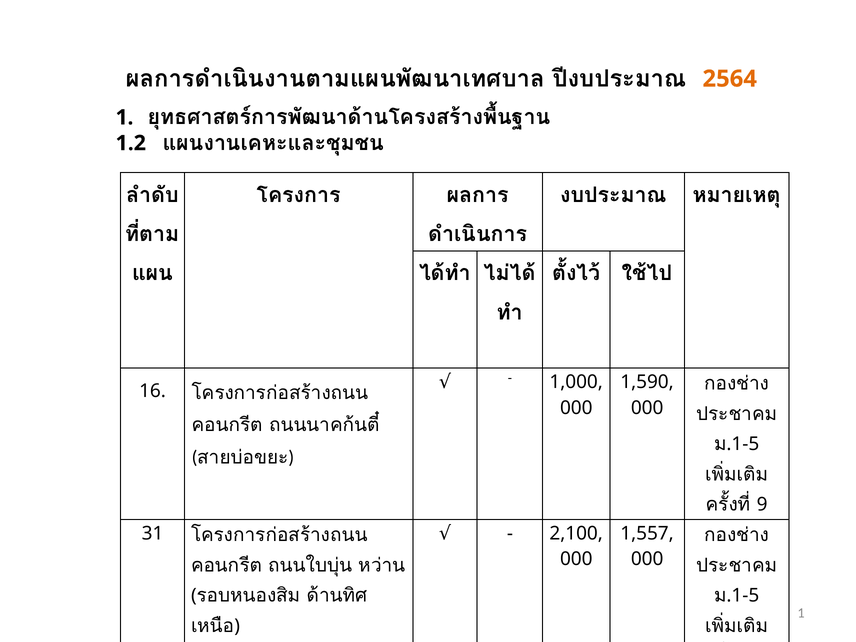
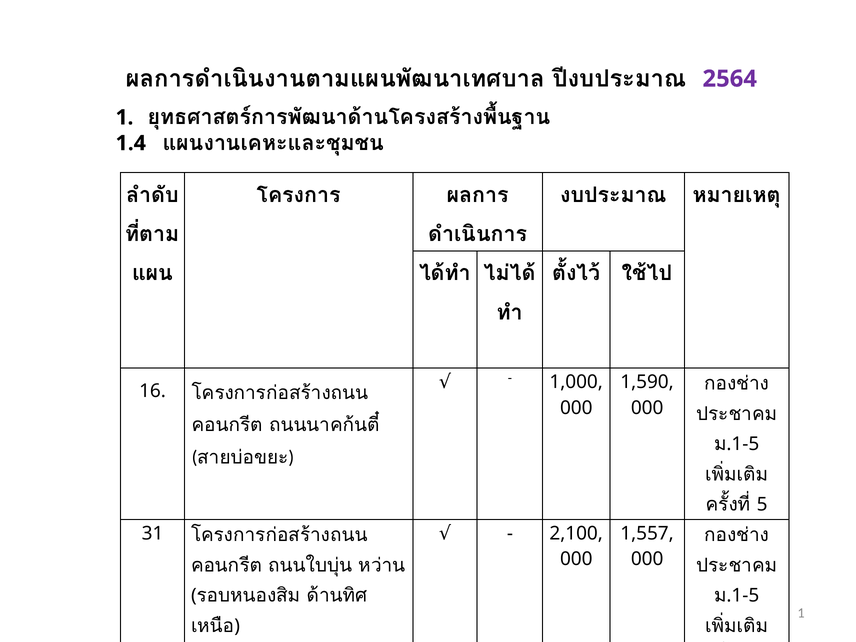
2564 colour: orange -> purple (730, 79)
1.2: 1.2 -> 1.4 (131, 143)
9: 9 -> 5 (762, 505)
